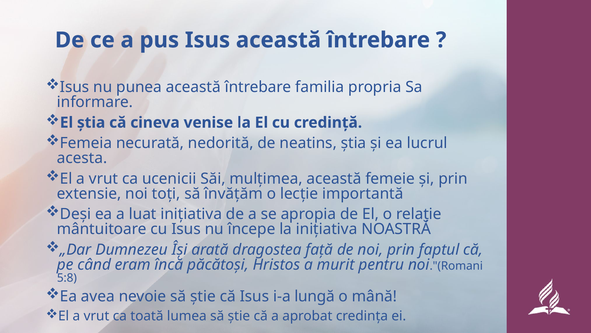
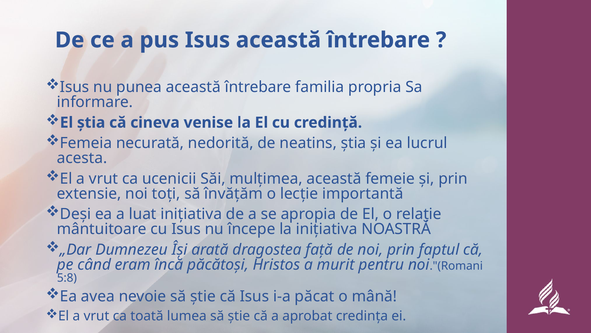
lungă: lungă -> păcat (315, 296)
